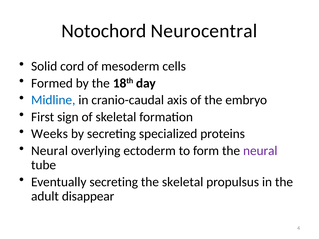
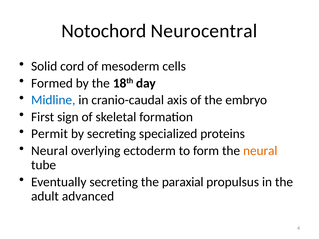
Weeks: Weeks -> Permit (50, 134)
neural colour: purple -> orange (260, 151)
the skeletal: skeletal -> paraxial (183, 182)
disappear: disappear -> advanced (88, 196)
